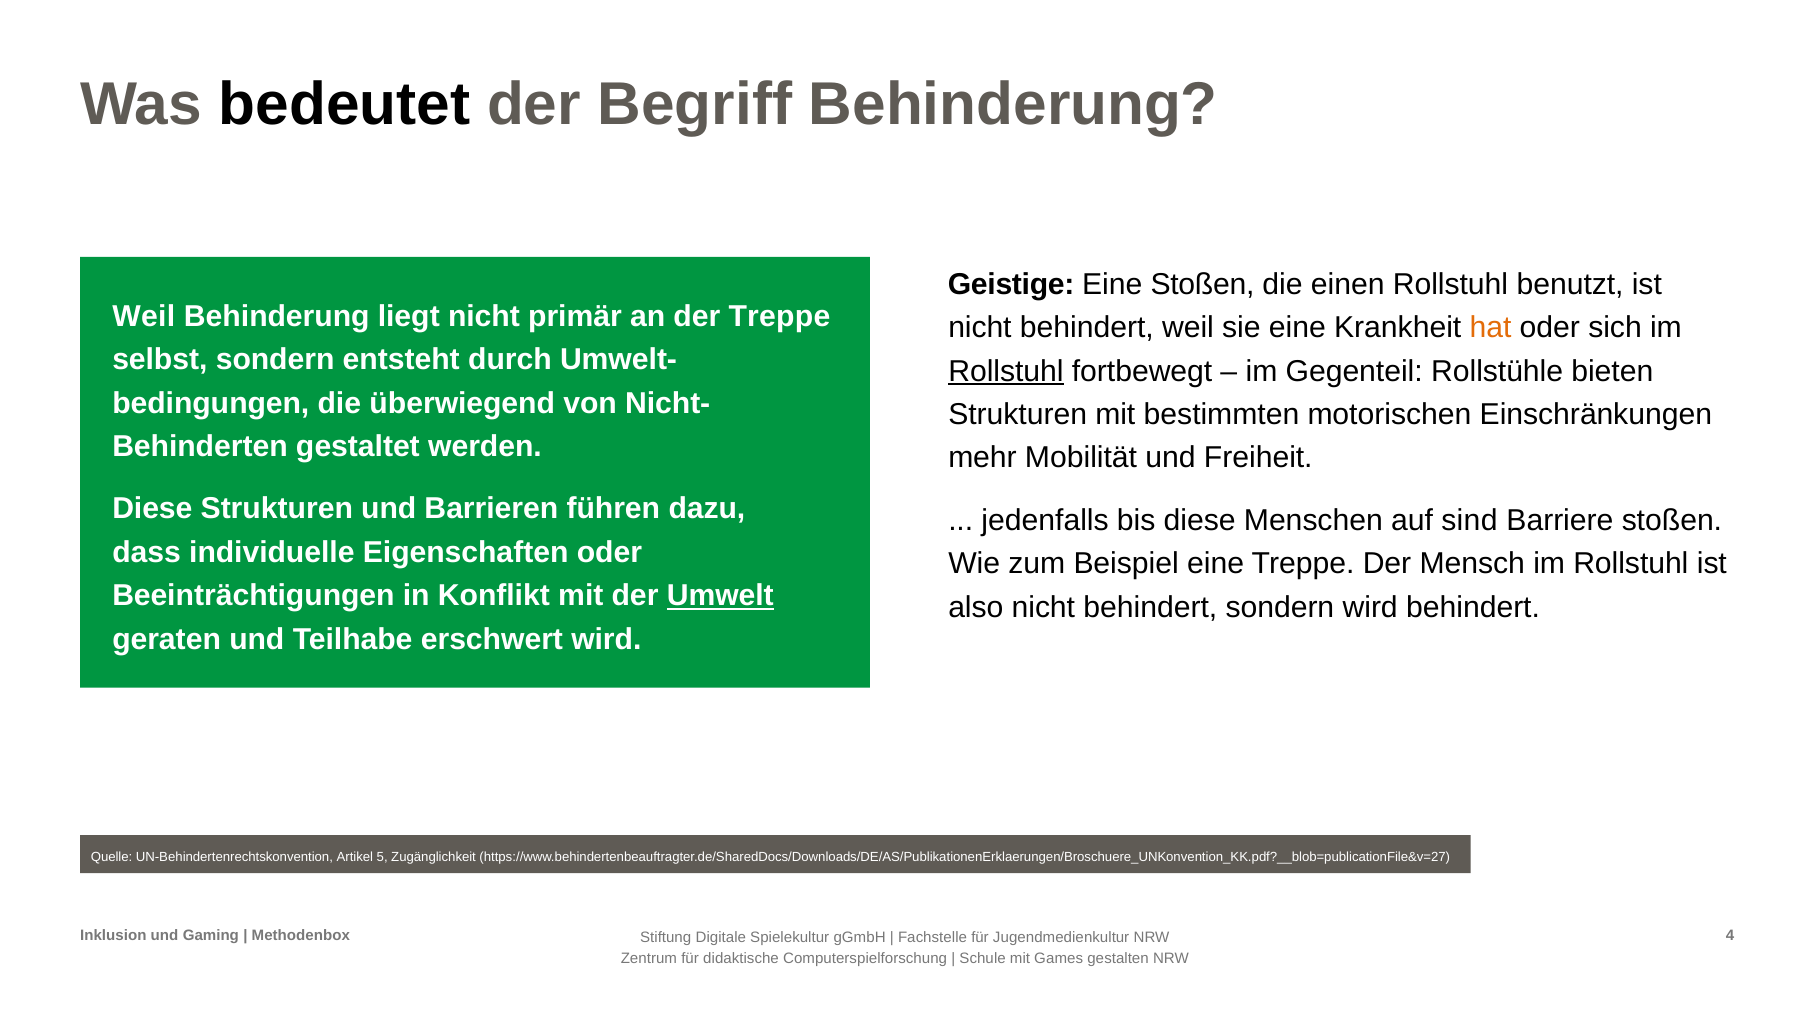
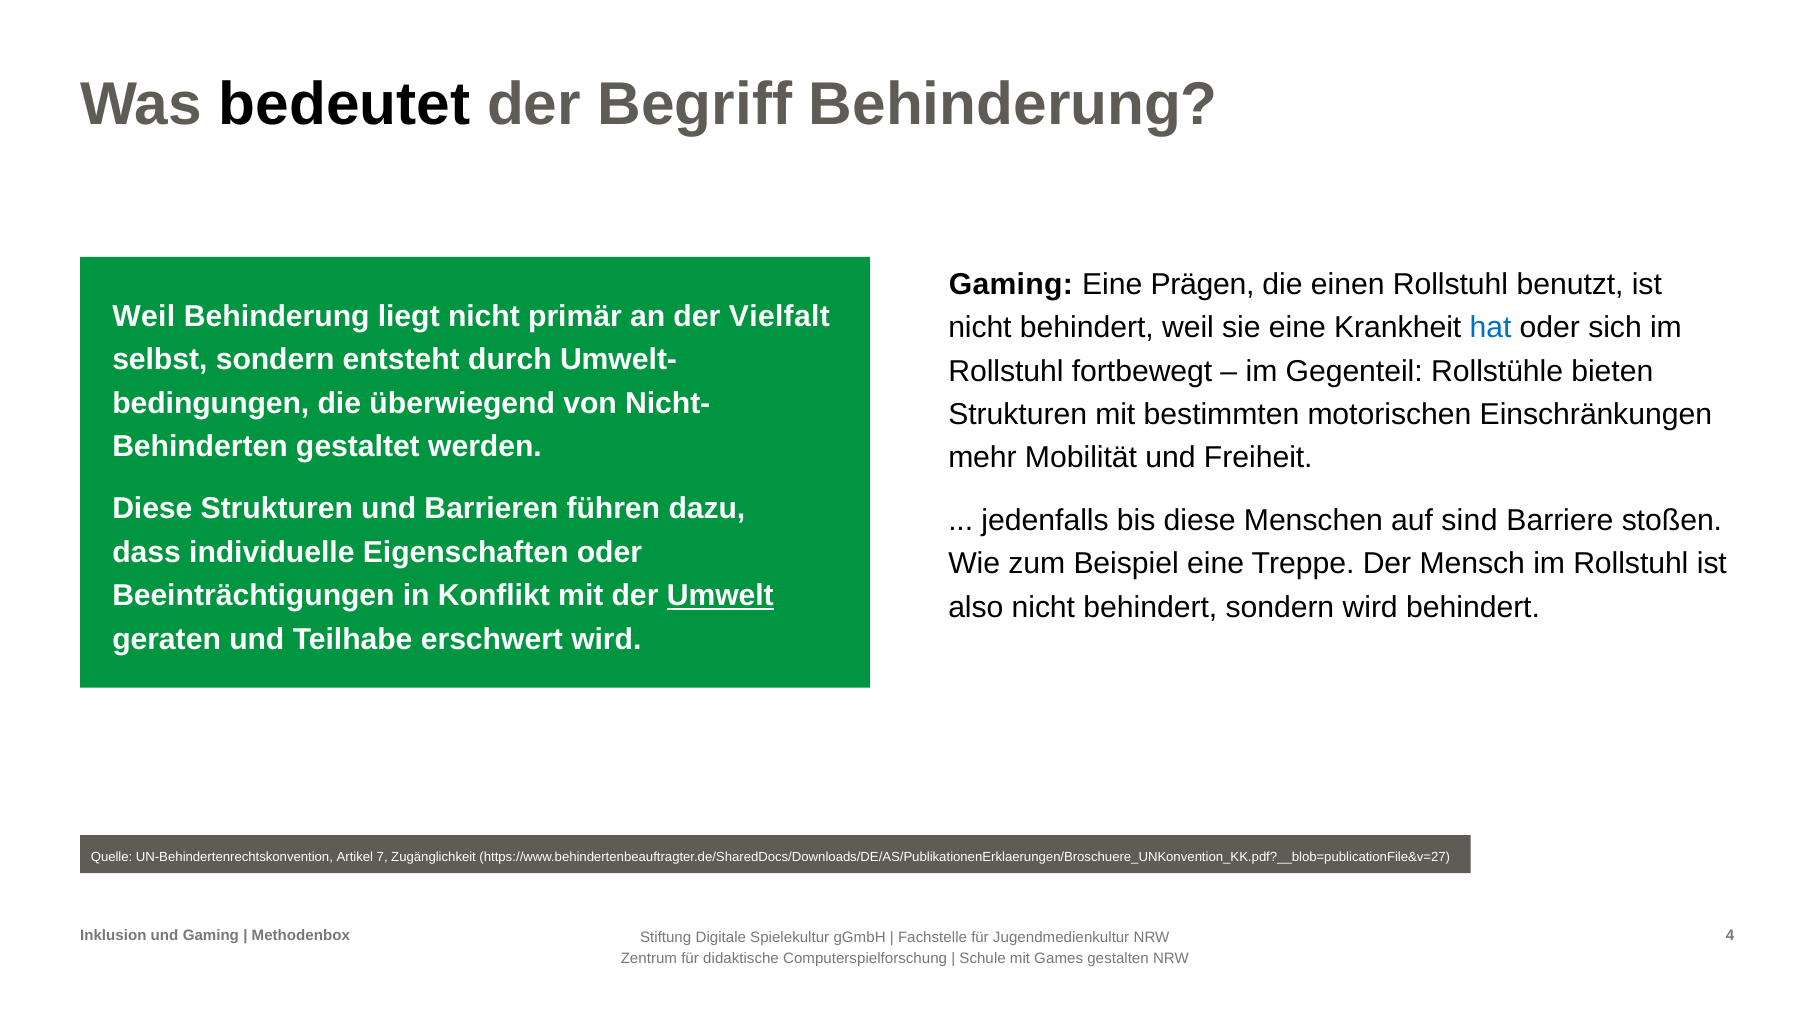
Geistige: Geistige -> Gaming (1011, 284)
Eine Stoßen: Stoßen -> Prägen (1203, 284)
der Treppe: Treppe -> Vielfalt (779, 316)
hat colour: orange -> blue (1490, 328)
Rollstuhl underline: present -> none (1006, 371)
5: 5 -> 7 (382, 856)
